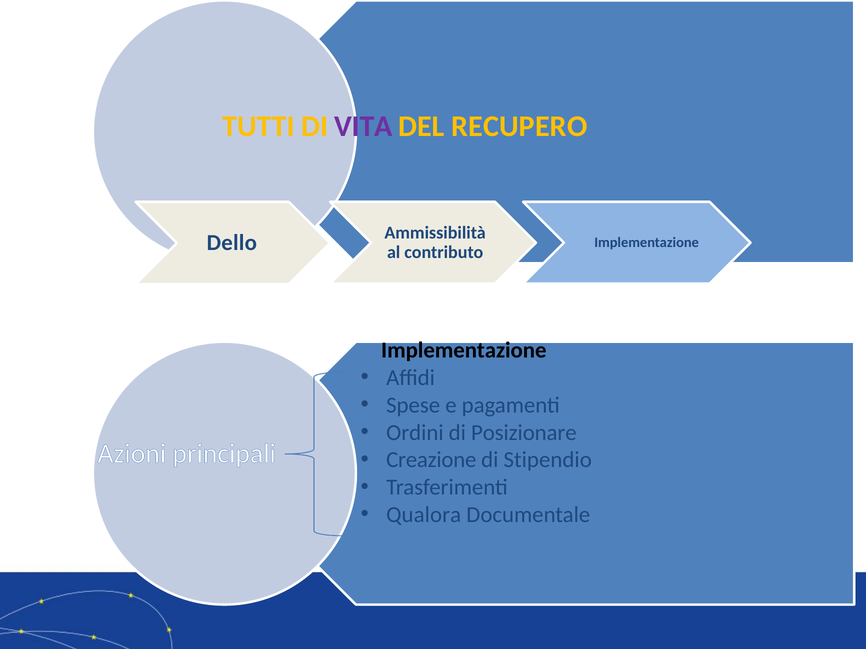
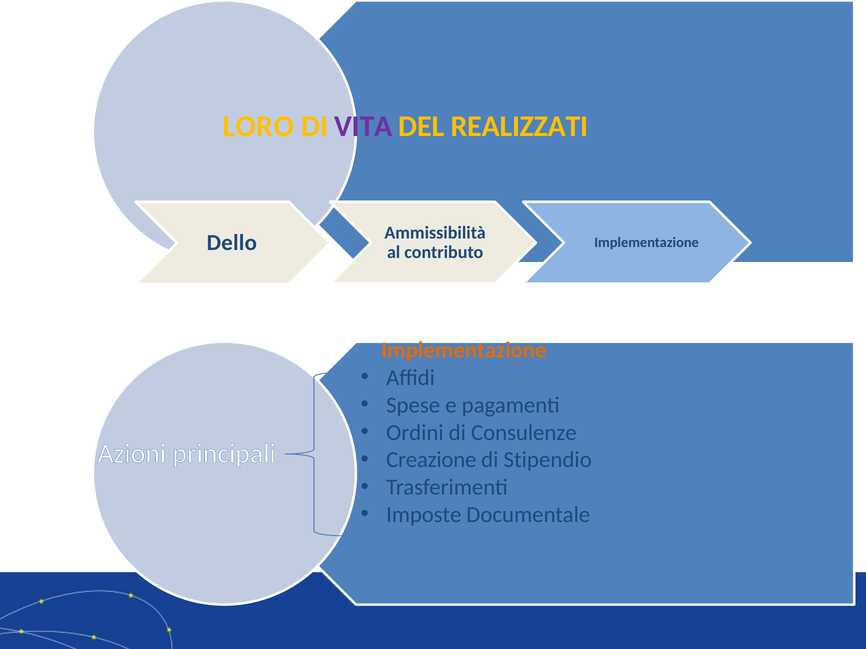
TUTTI: TUTTI -> LORO (258, 126)
RECUPERO: RECUPERO -> REALIZZATI (520, 126)
Implementazione colour: black -> orange (464, 351)
Posizionare: Posizionare -> Consulenze (524, 433)
Qualora: Qualora -> Imposte (424, 515)
